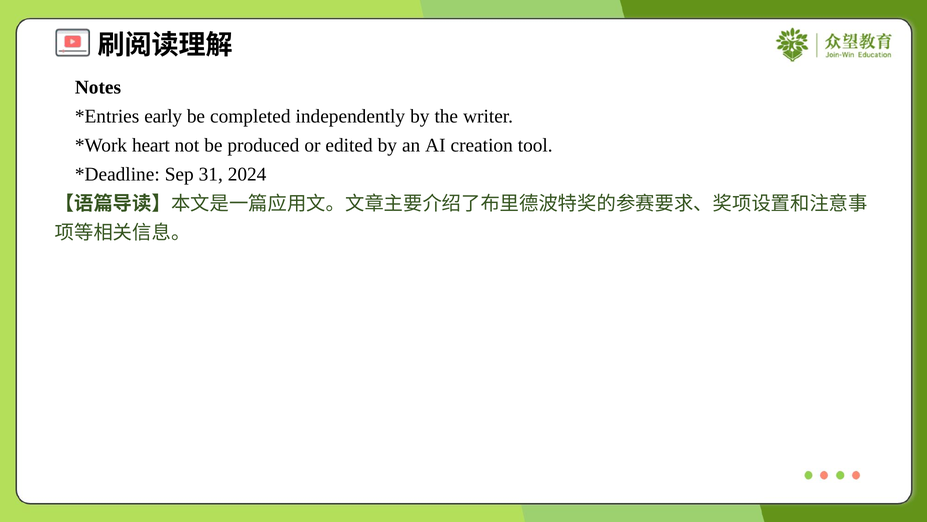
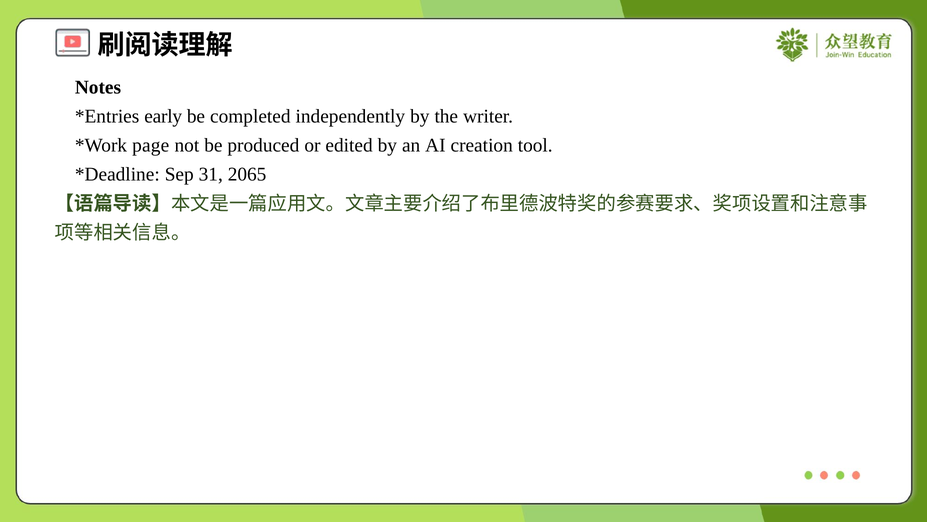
heart: heart -> page (151, 145)
2024: 2024 -> 2065 (247, 174)
